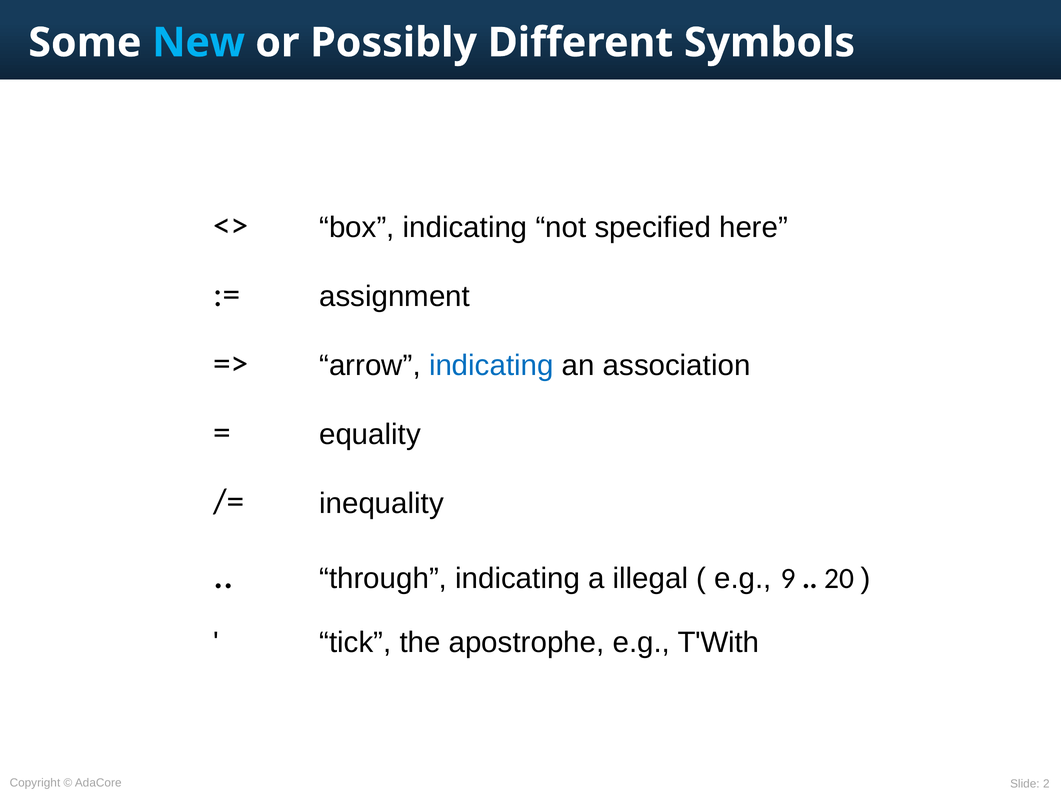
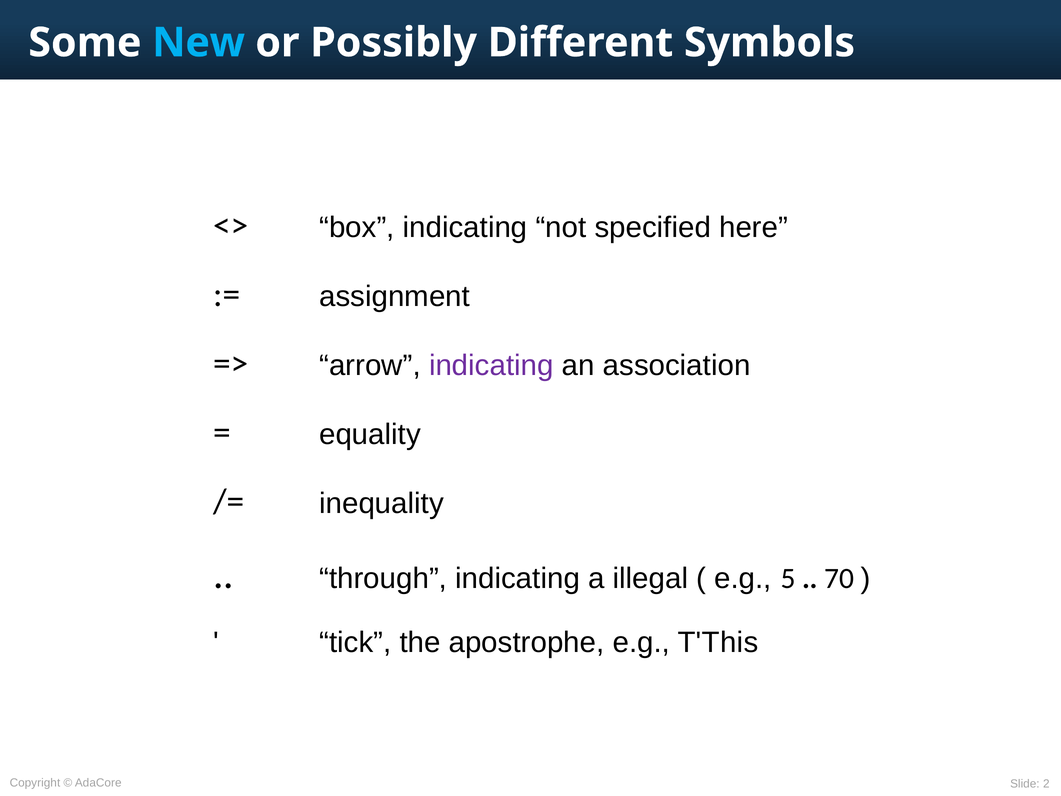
indicating colour: blue -> purple (491, 365)
9: 9 -> 5 (788, 578)
20: 20 -> 70 (839, 578)
T'With: T'With -> T'This (718, 642)
